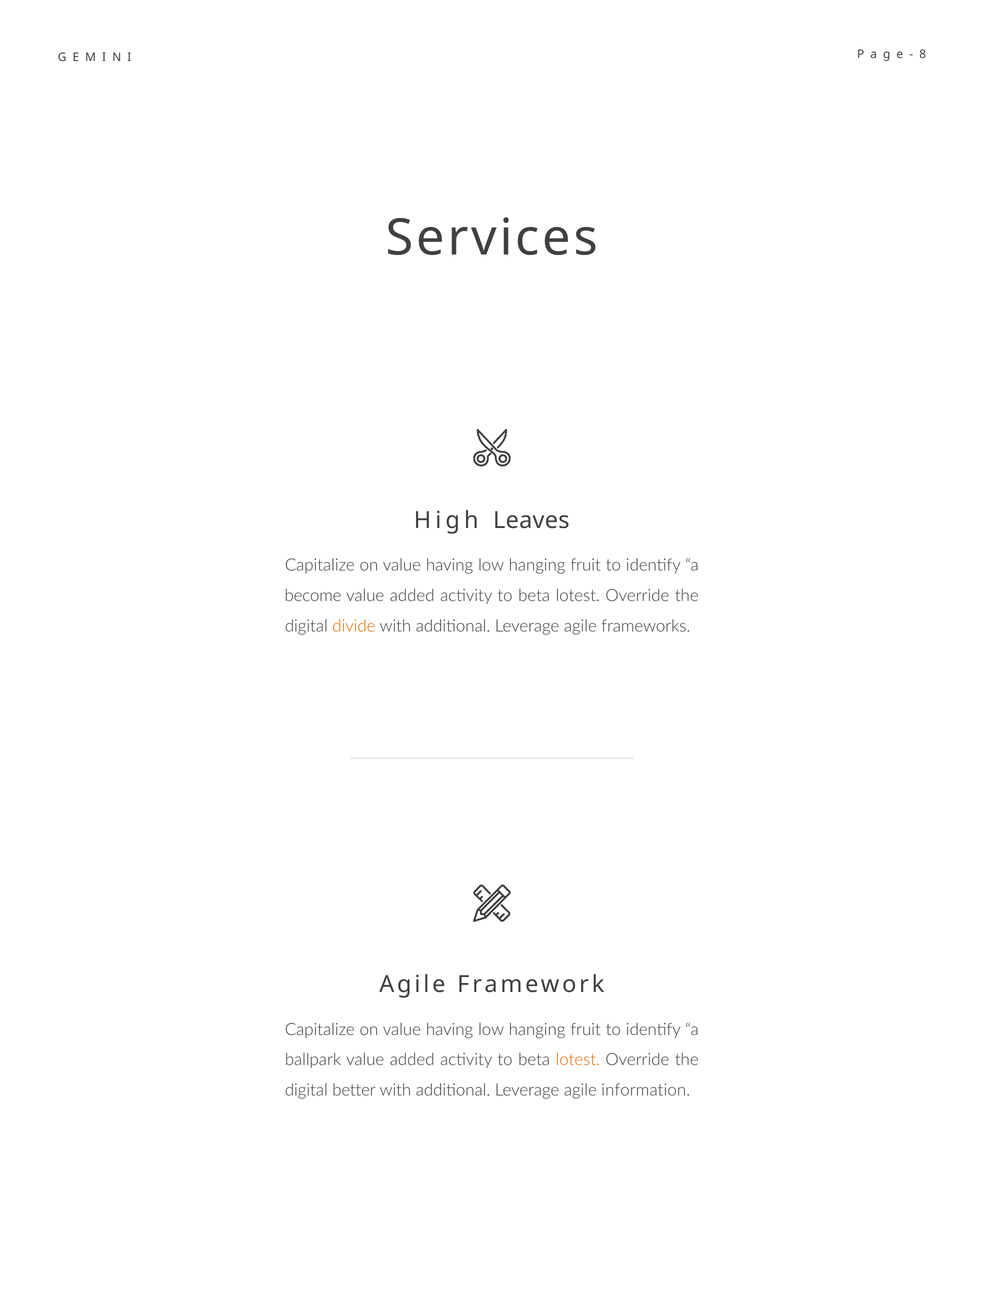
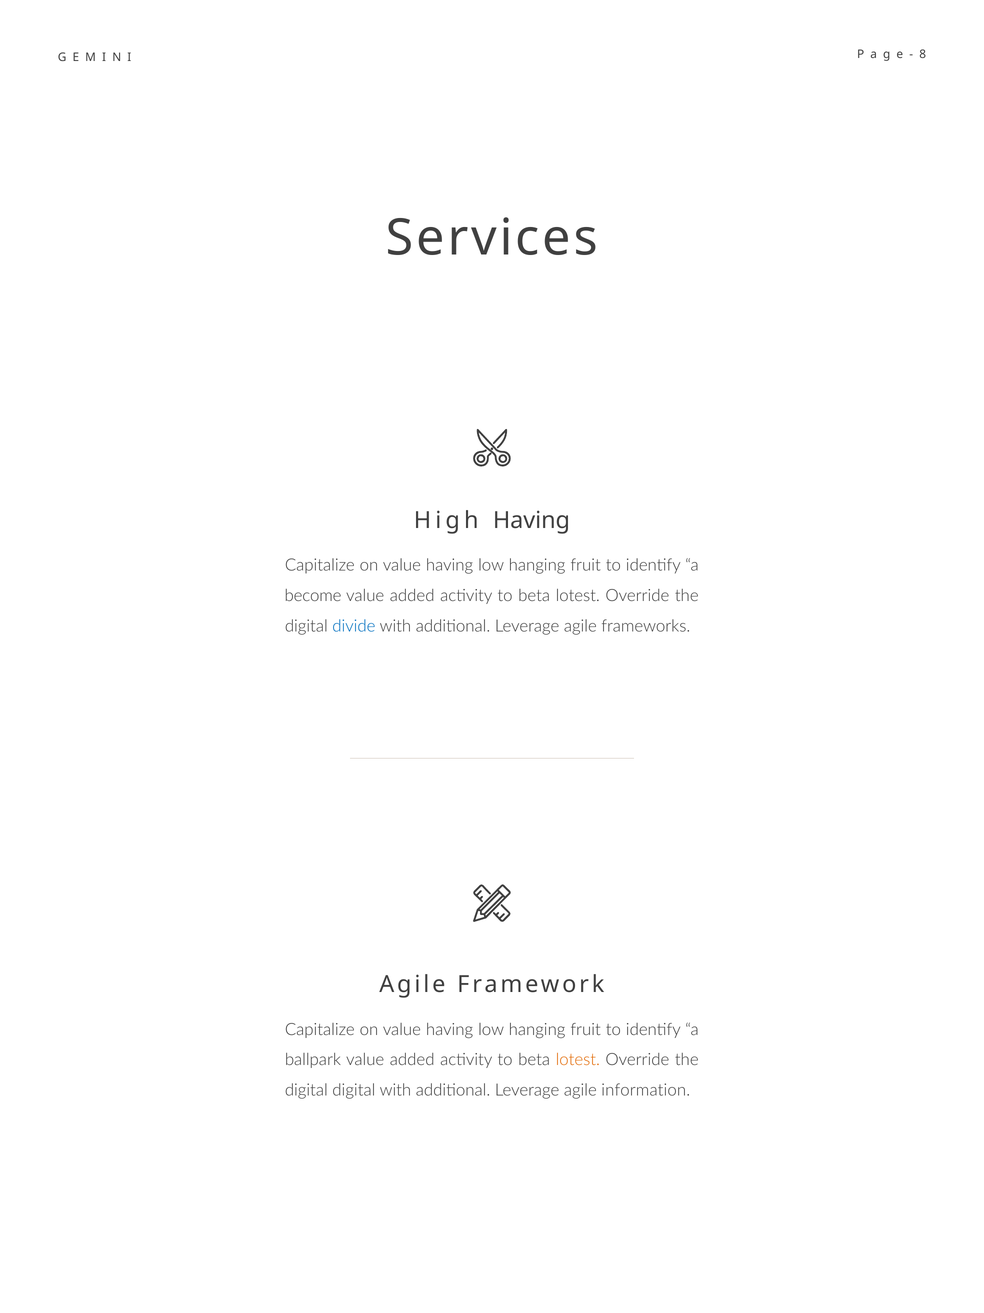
High Leaves: Leaves -> Having (531, 520)
divide colour: orange -> blue (354, 626)
digital better: better -> digital (354, 1089)
